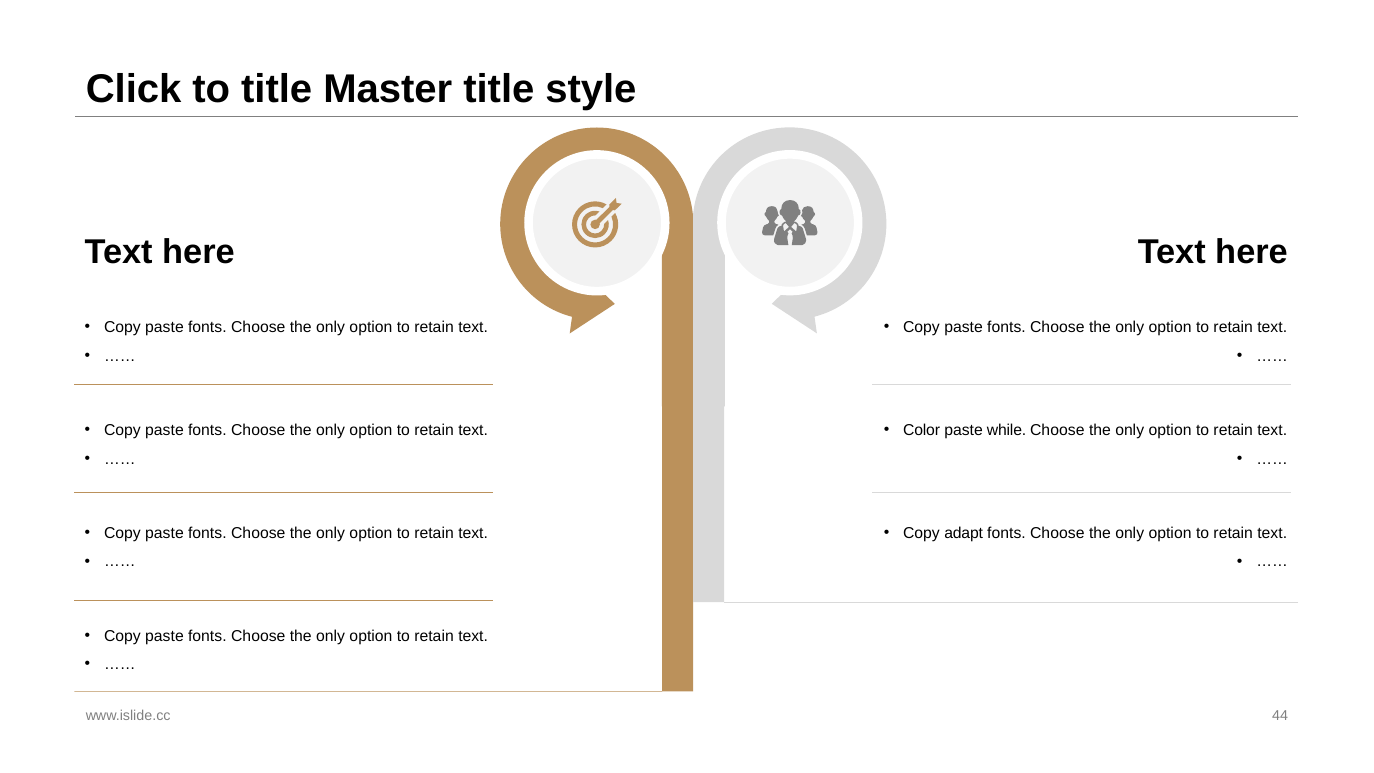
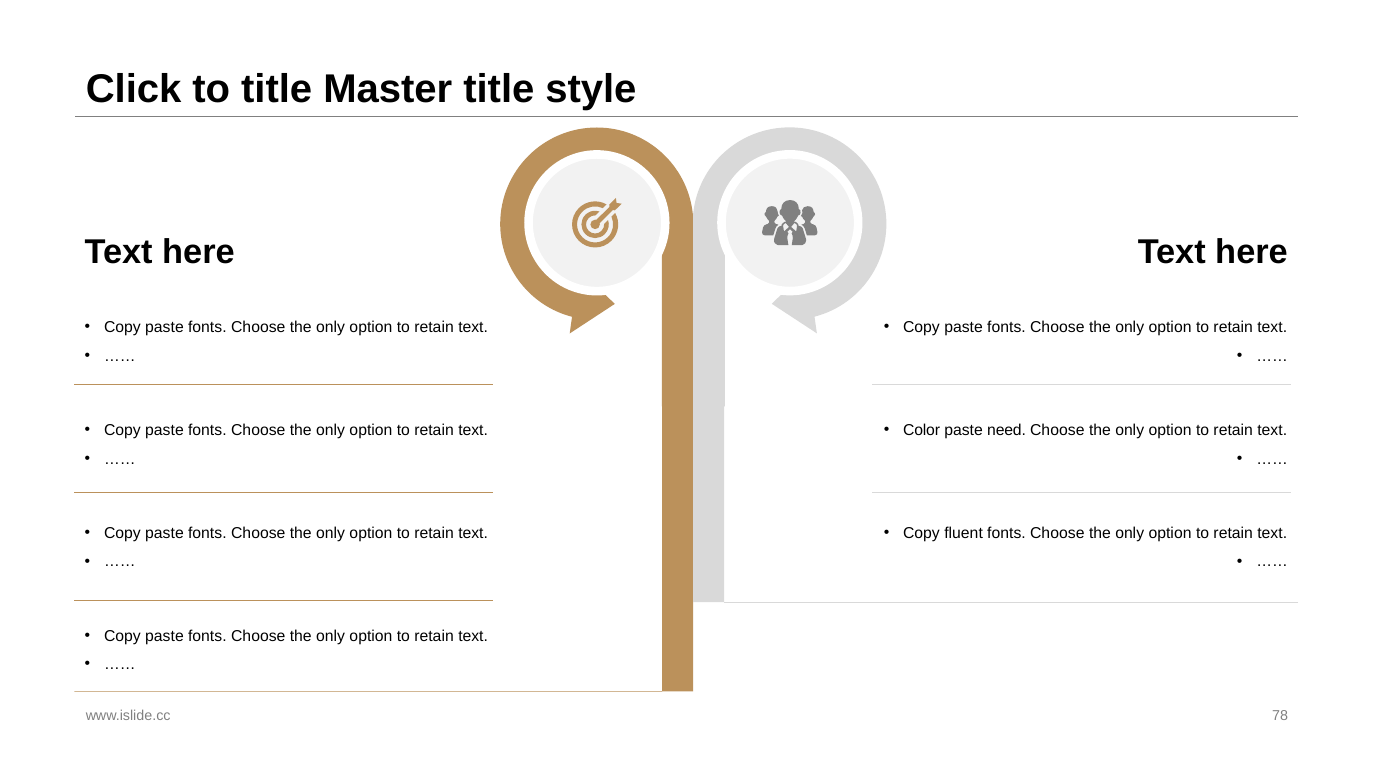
while: while -> need (1007, 430)
adapt: adapt -> fluent (964, 533)
44: 44 -> 78 (1280, 716)
